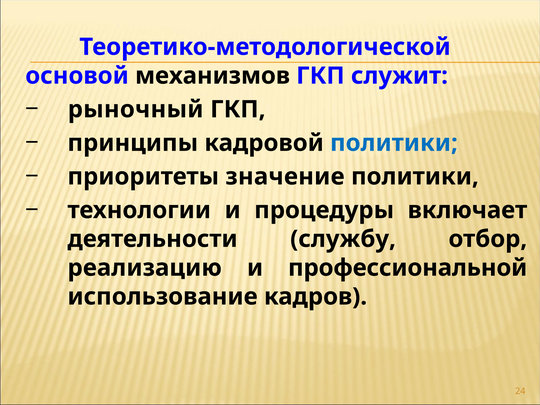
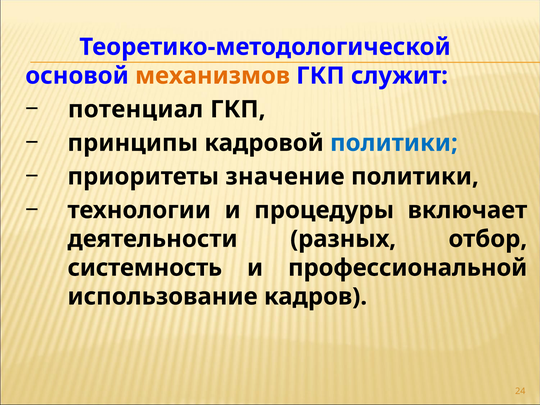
механизмов colour: black -> orange (213, 76)
рыночный: рыночный -> потенциал (136, 109)
службу: службу -> разных (343, 239)
реализацию: реализацию -> системность (145, 268)
